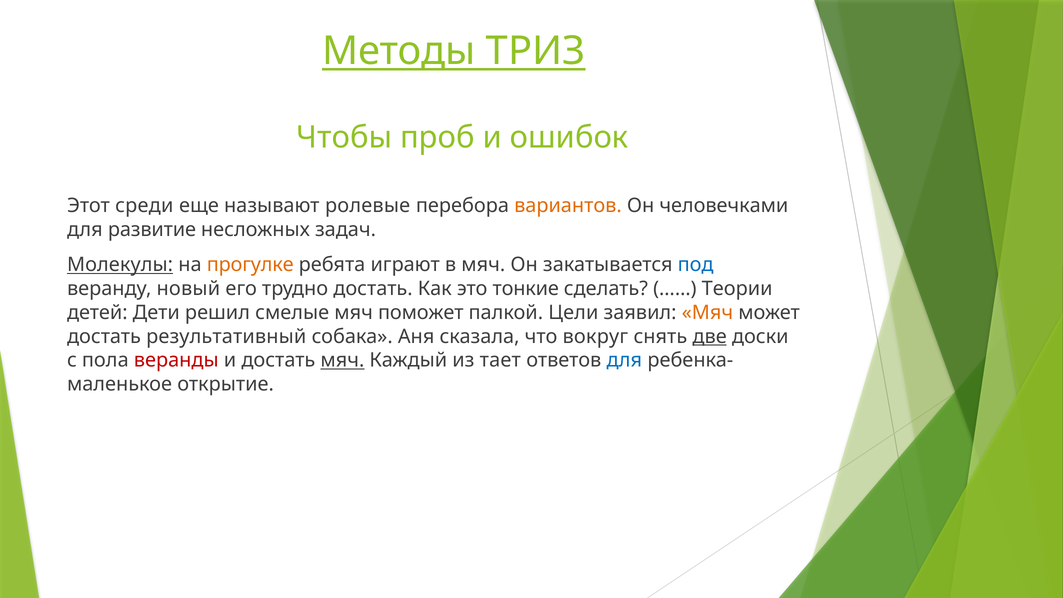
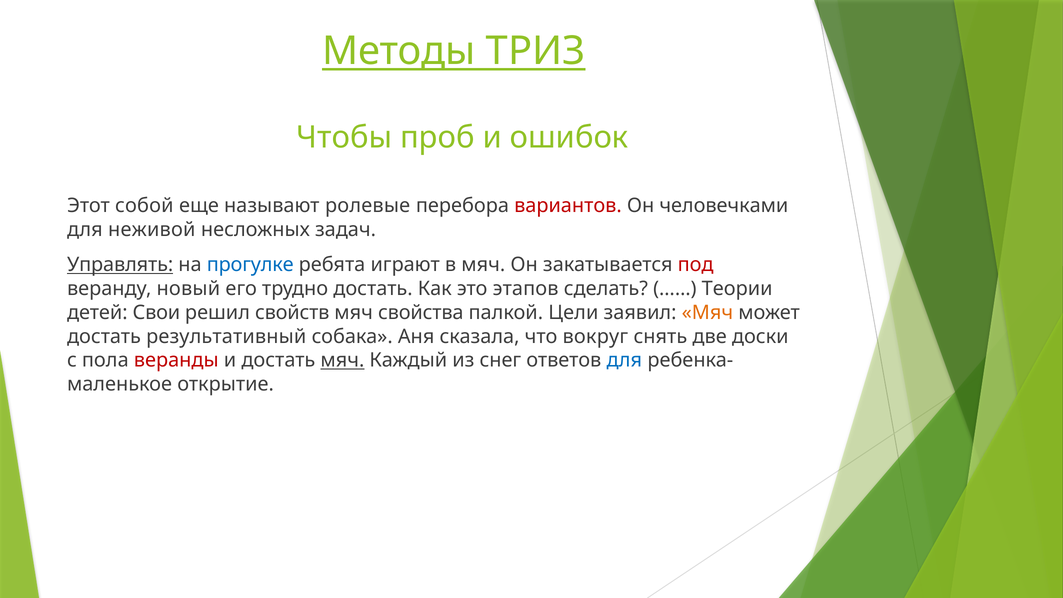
среди: среди -> собой (144, 206)
вариантов colour: orange -> red (568, 206)
развитие: развитие -> неживой (152, 230)
Молекулы: Молекулы -> Управлять (120, 265)
прогулке colour: orange -> blue (250, 265)
под colour: blue -> red (696, 265)
тонкие: тонкие -> этапов (526, 289)
Дети: Дети -> Свои (156, 312)
смелые: смелые -> свойств (292, 312)
поможет: поможет -> свойства (421, 312)
две underline: present -> none (710, 336)
тает: тает -> снег (500, 360)
